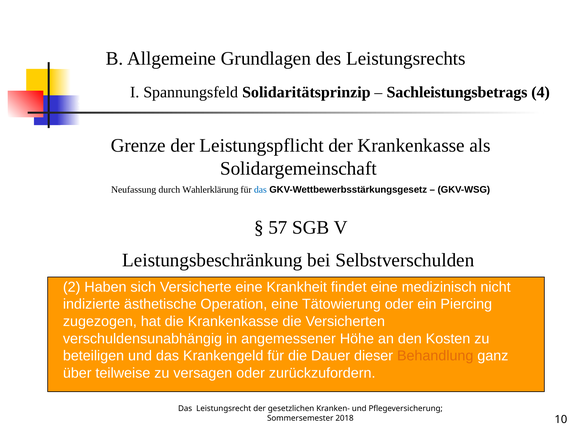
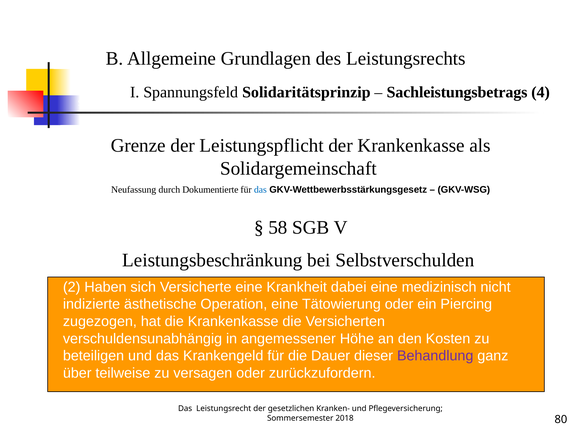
Wahlerklärung: Wahlerklärung -> Dokumentierte (210, 190)
57: 57 -> 58 (278, 228)
findet: findet -> dabei (349, 287)
Behandlung colour: orange -> purple (435, 356)
10: 10 -> 80 (561, 419)
